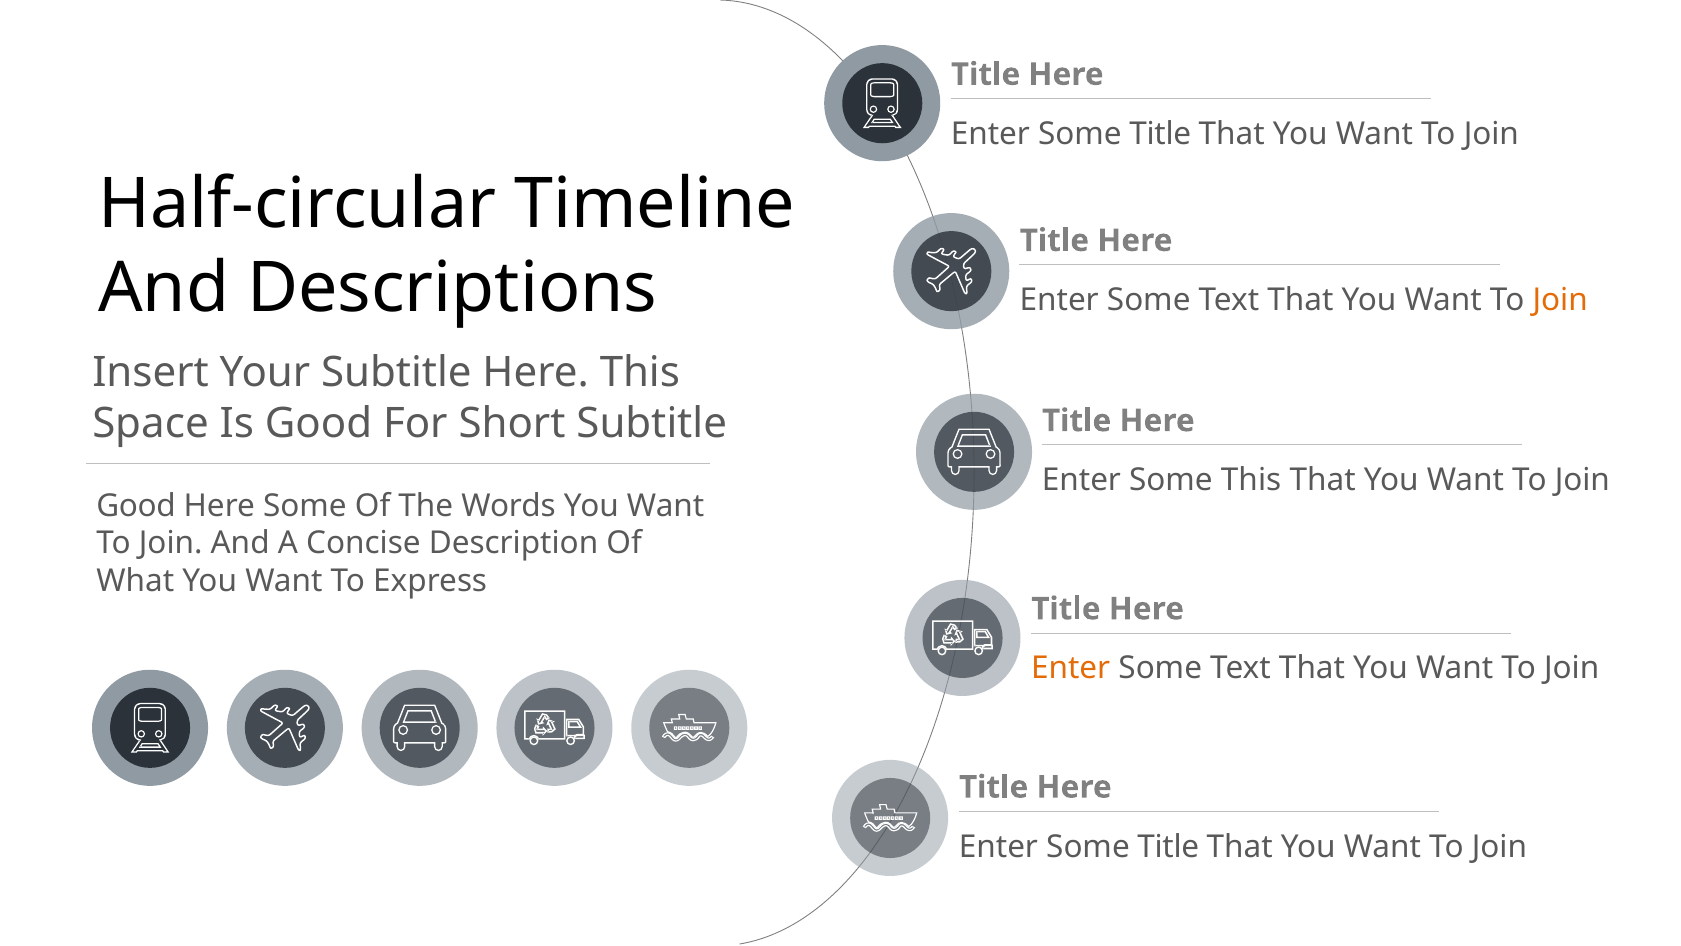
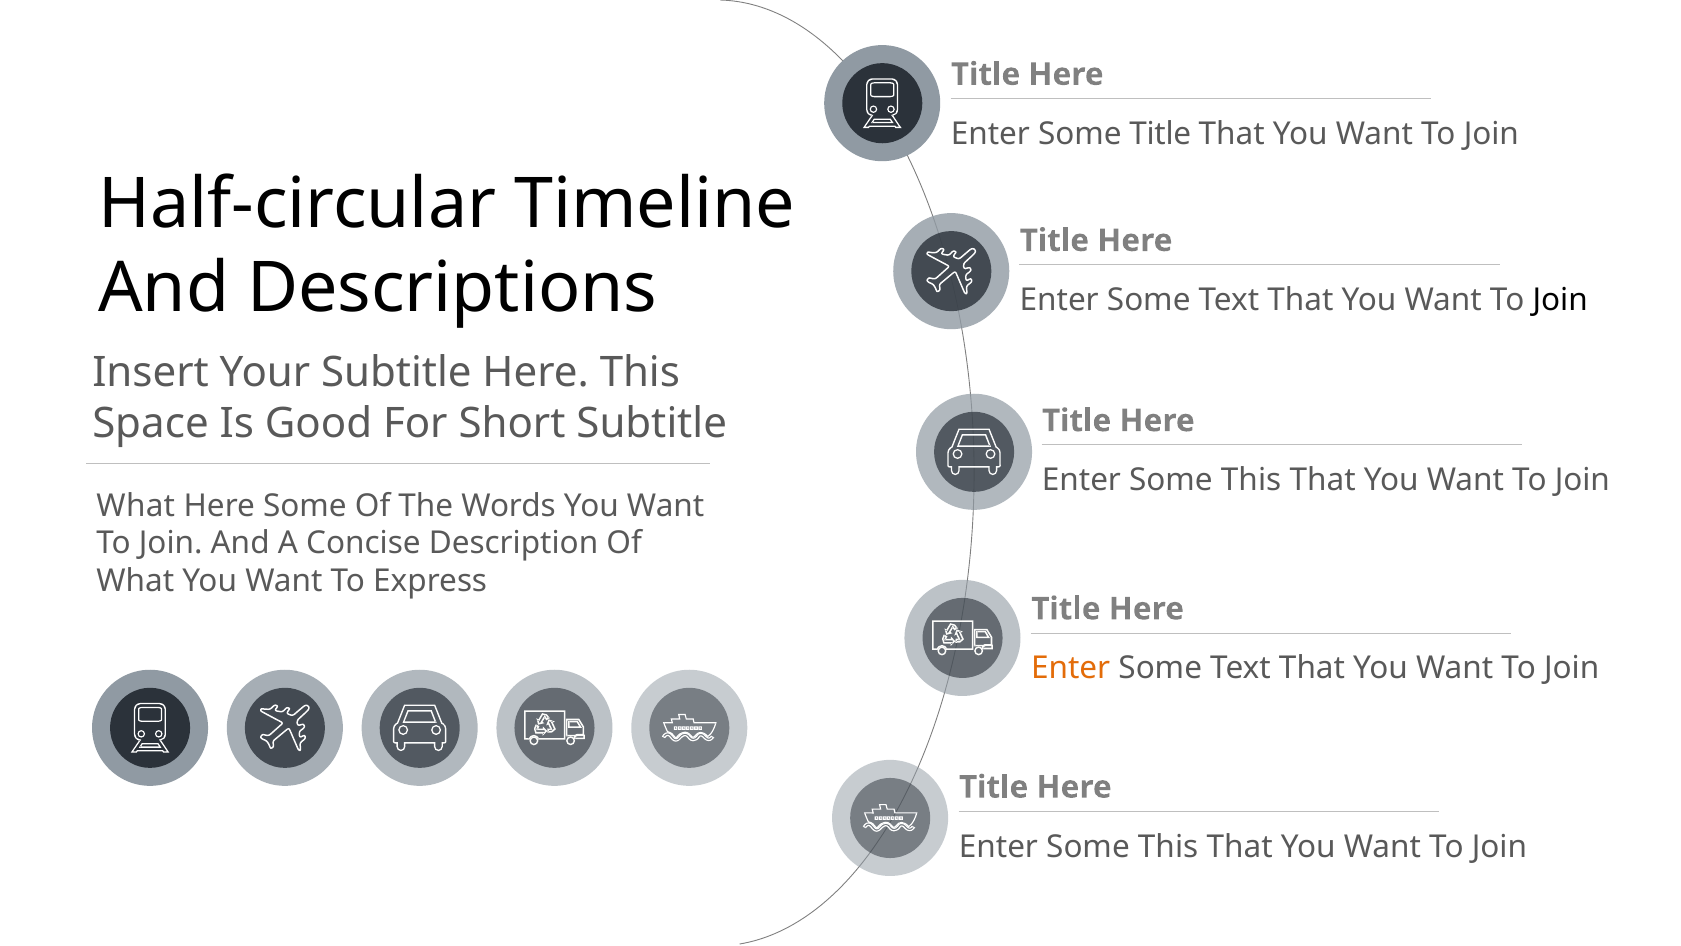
Join colour: orange -> black (1560, 300)
Good: Good -> What (136, 505)
Title: Title -> This (1168, 846)
